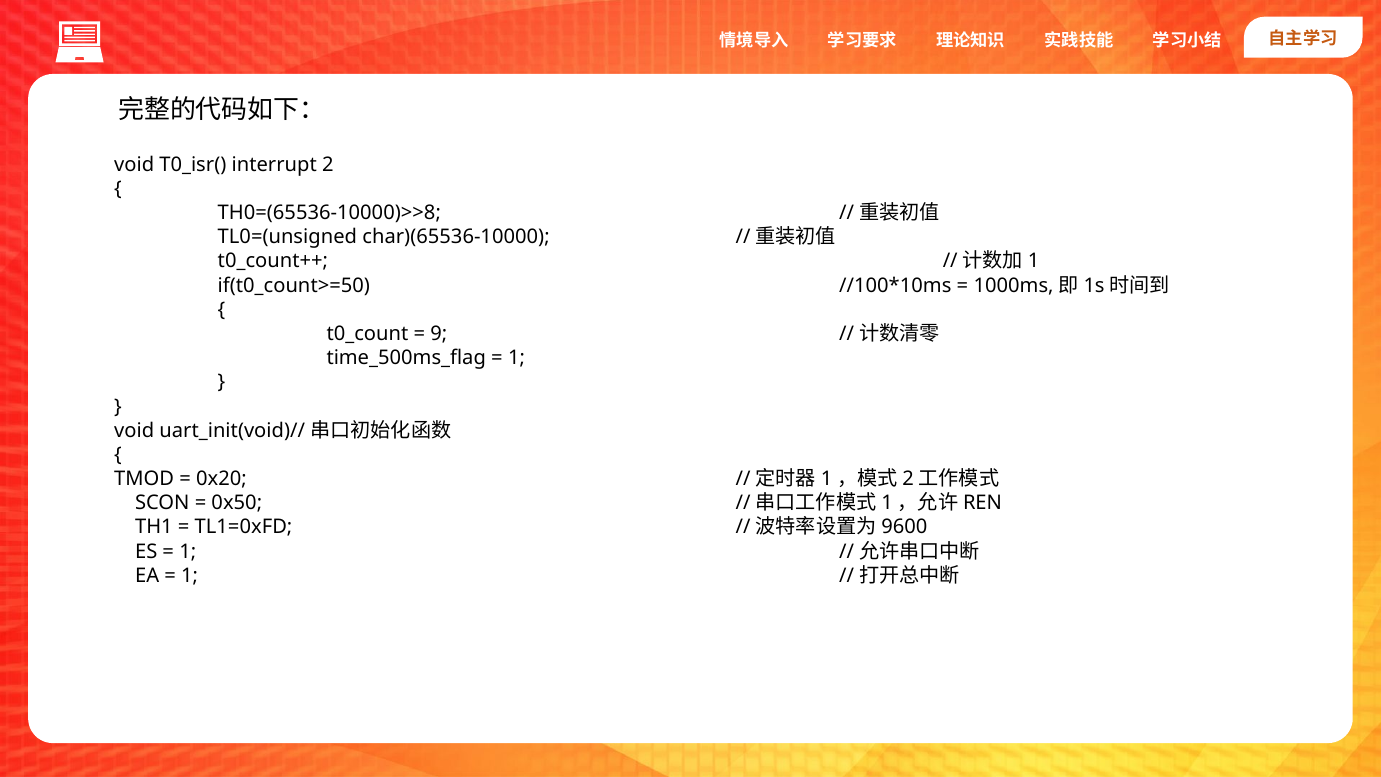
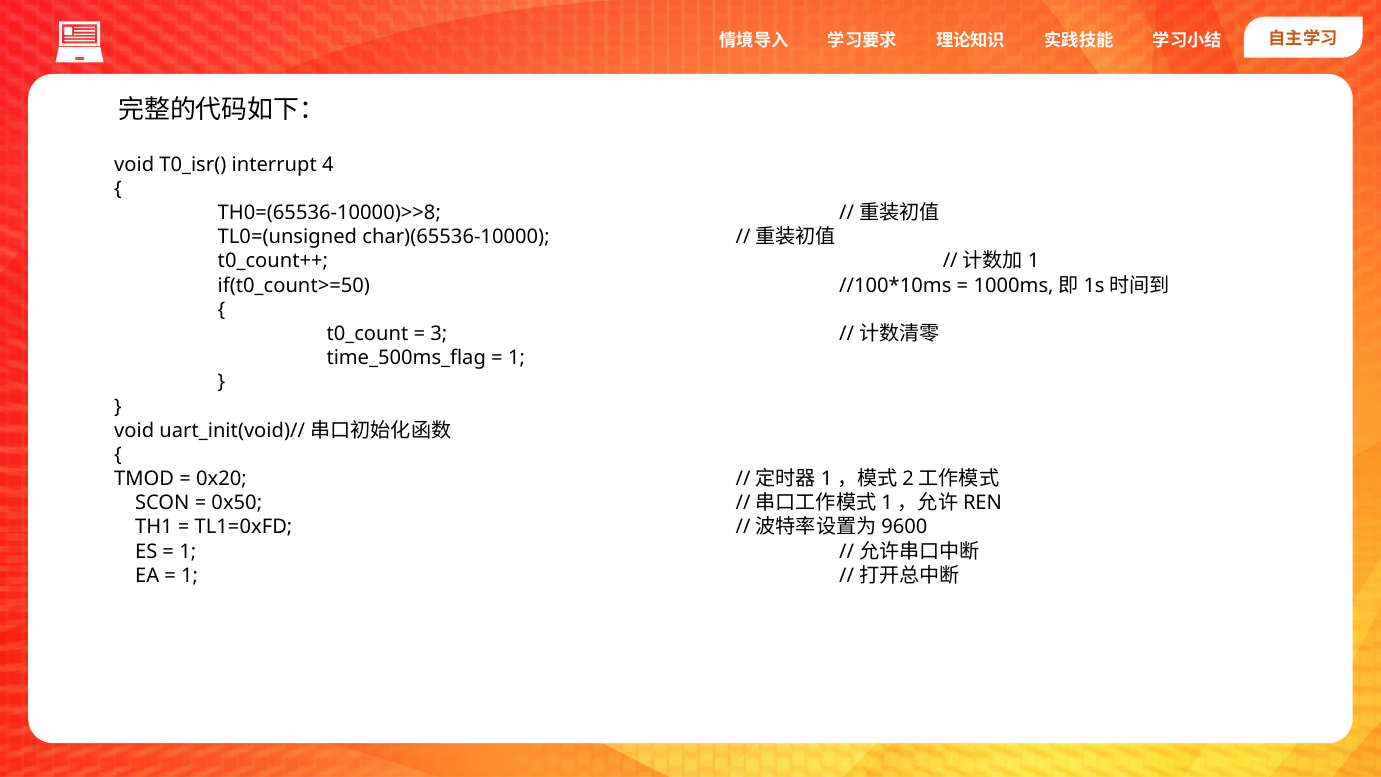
2: 2 -> 4 (328, 164)
9: 9 -> 3 (439, 334)
